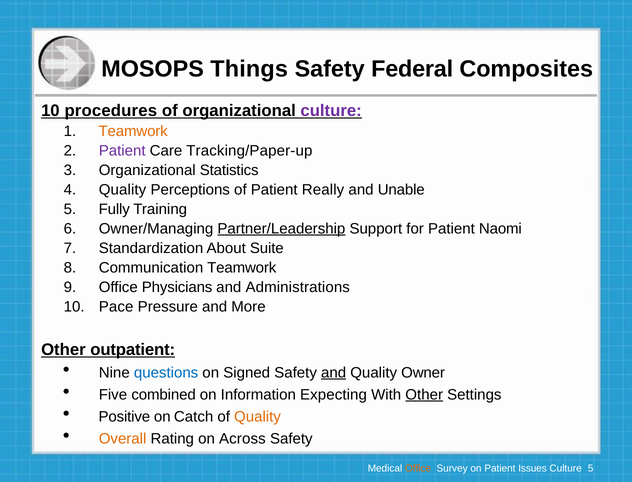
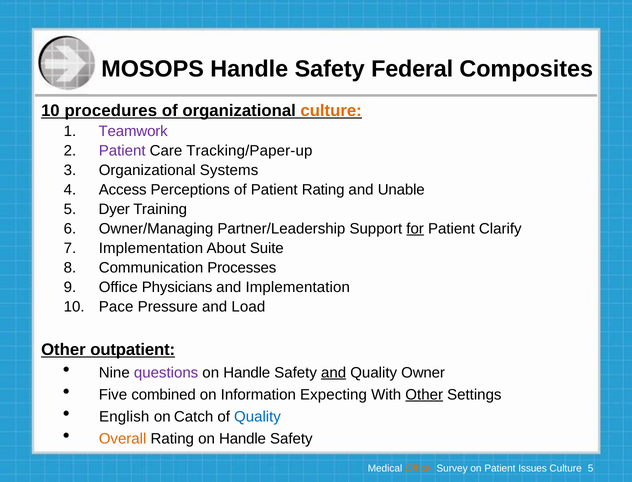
MOSOPS Things: Things -> Handle (249, 69)
culture colour: purple -> orange (331, 111)
Teamwork colour: orange -> purple (133, 131)
Statistics: Statistics -> Systems (229, 170)
Quality: Quality -> Access (123, 189)
Patient Really: Really -> Rating (323, 189)
Fully: Fully -> Dyer (114, 209)
Partner/Leadership underline: present -> none (281, 228)
for underline: none -> present (415, 228)
Naomi: Naomi -> Clarify (500, 228)
Standardization: Standardization -> Implementation (151, 248)
Communication Teamwork: Teamwork -> Processes (242, 267)
and Administrations: Administrations -> Implementation (298, 287)
More: More -> Load (248, 306)
questions colour: blue -> purple (166, 372)
Signed: Signed -> Handle (247, 372)
Positive: Positive -> English (124, 416)
Quality colour: orange -> blue (258, 416)
Rating on Across: Across -> Handle (243, 438)
